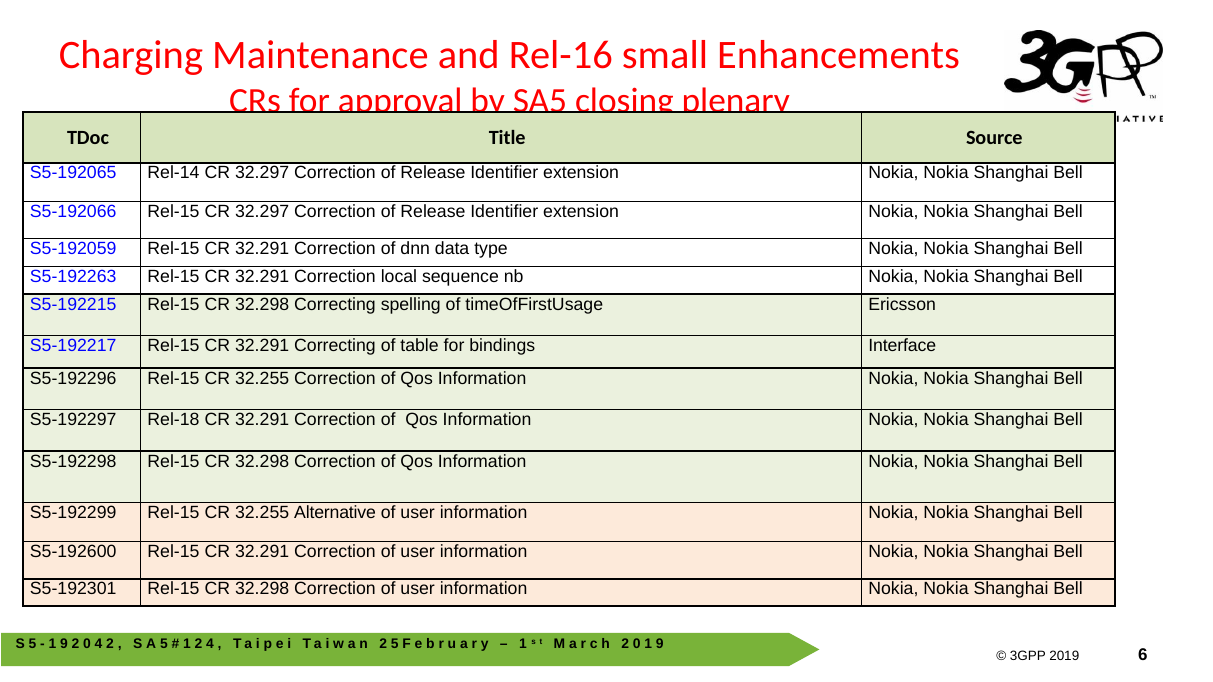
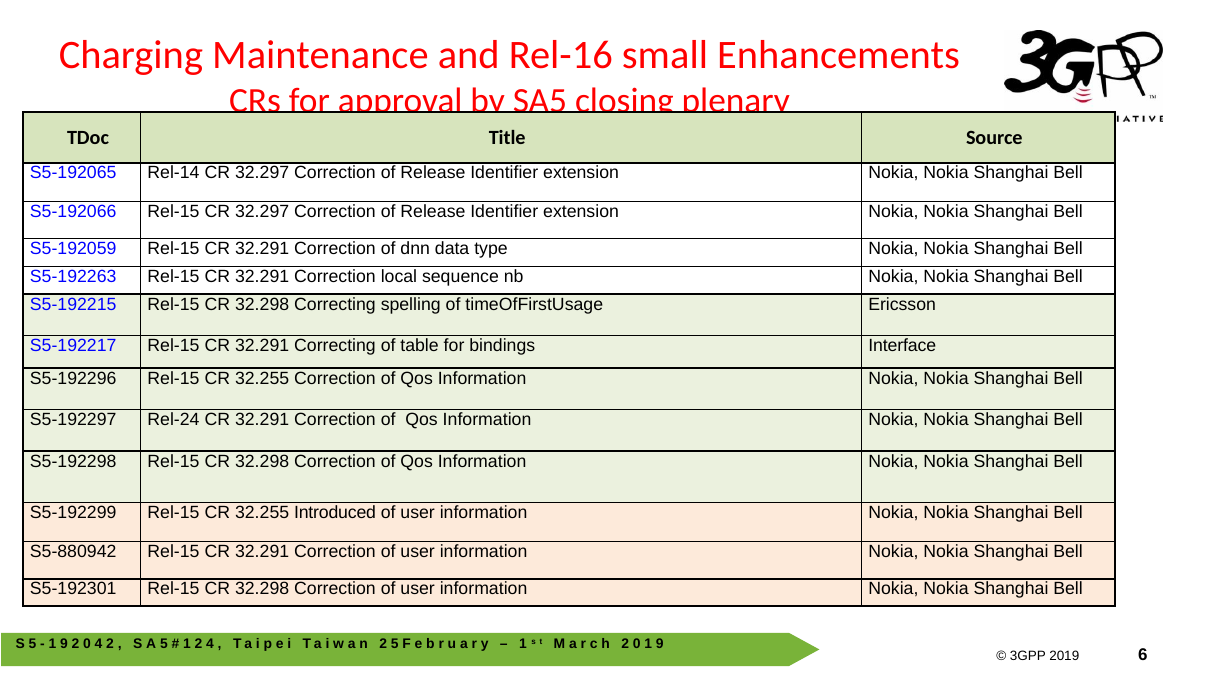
Rel-18: Rel-18 -> Rel-24 (174, 420)
Alternative: Alternative -> Introduced (335, 513)
S5-192600: S5-192600 -> S5-880942 (73, 552)
